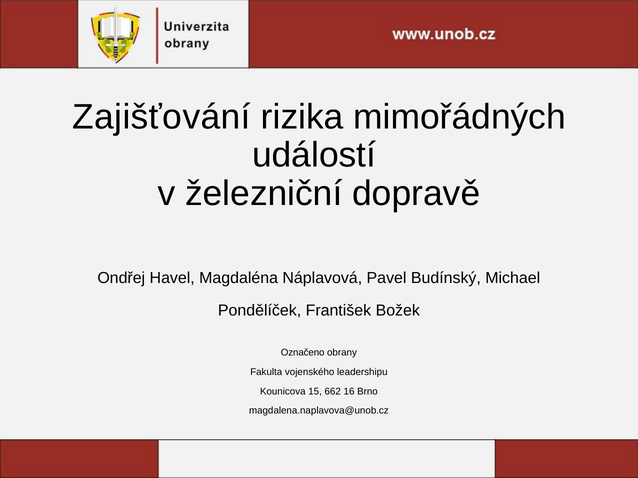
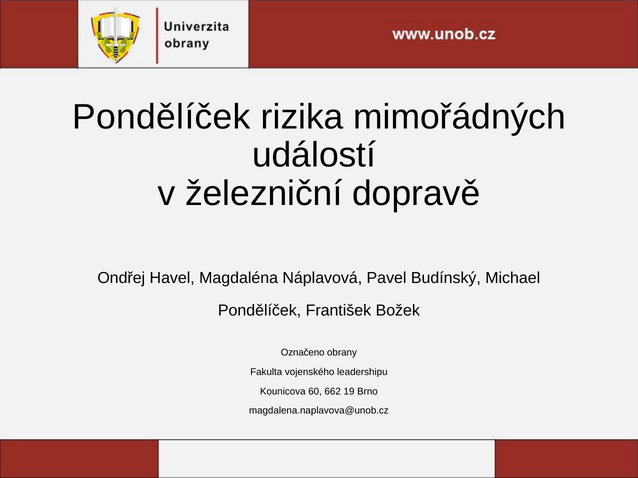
Zajišťování: Zajišťování -> Pondělíček (161, 117)
15: 15 -> 60 (315, 392)
16: 16 -> 19 (349, 392)
